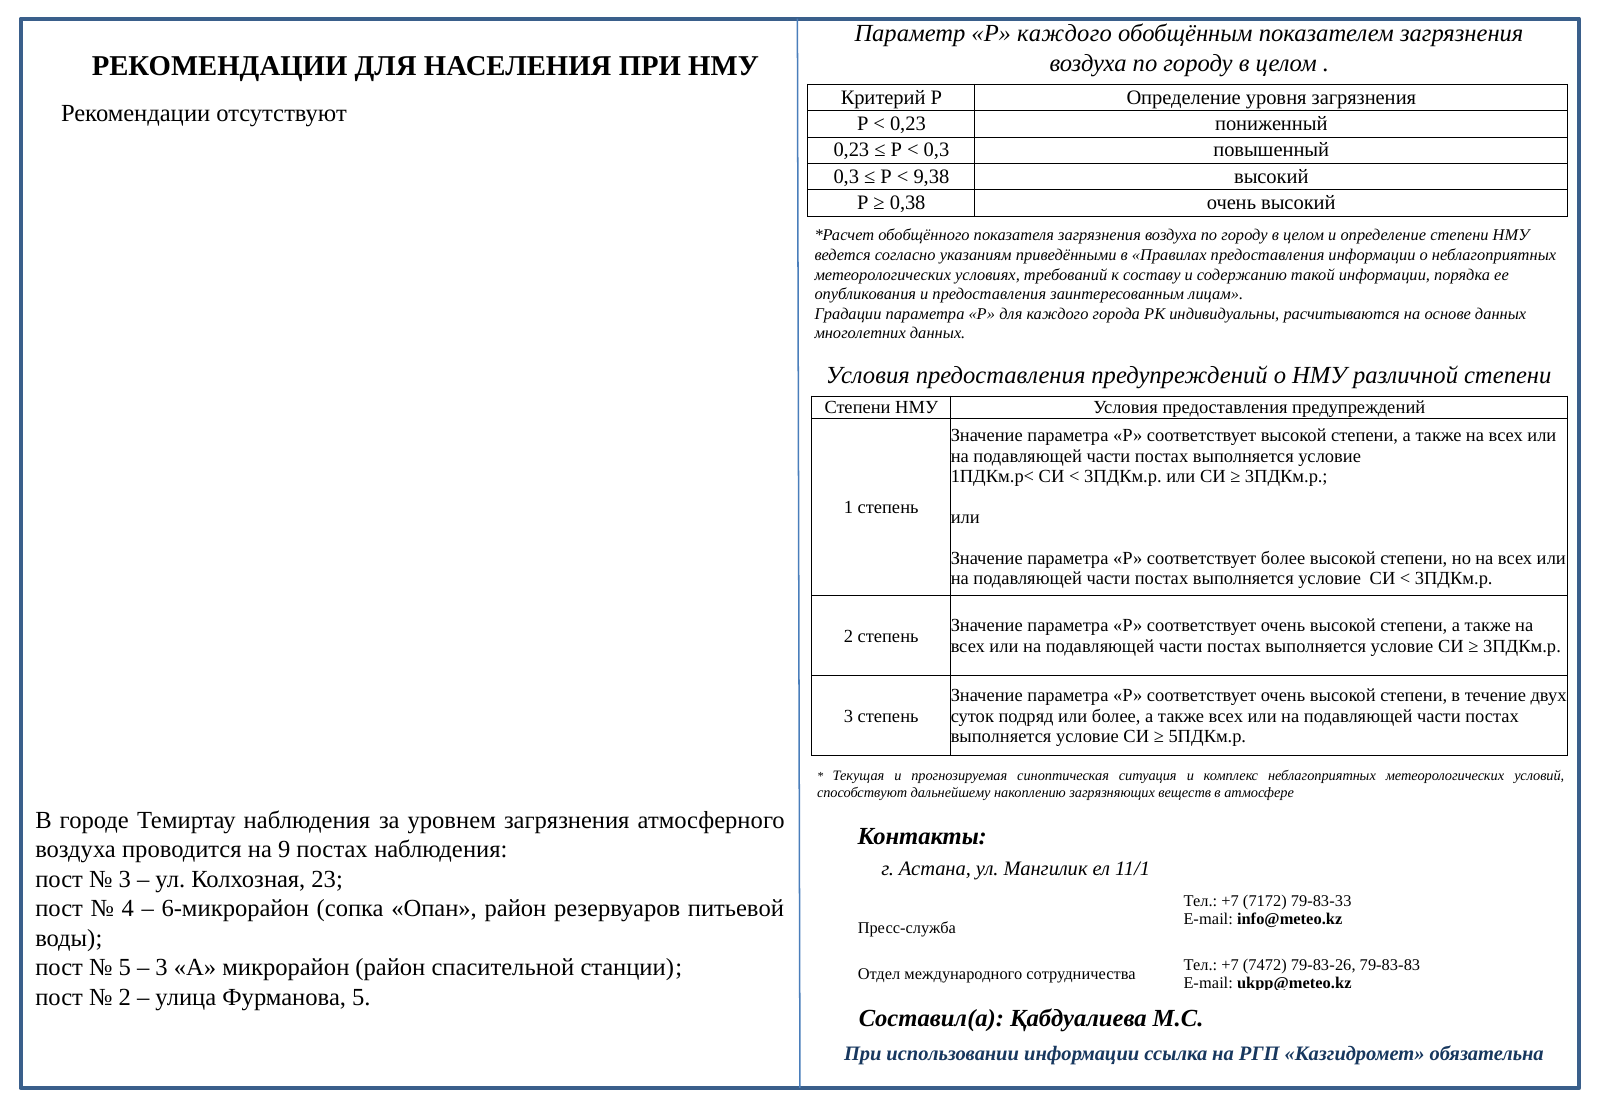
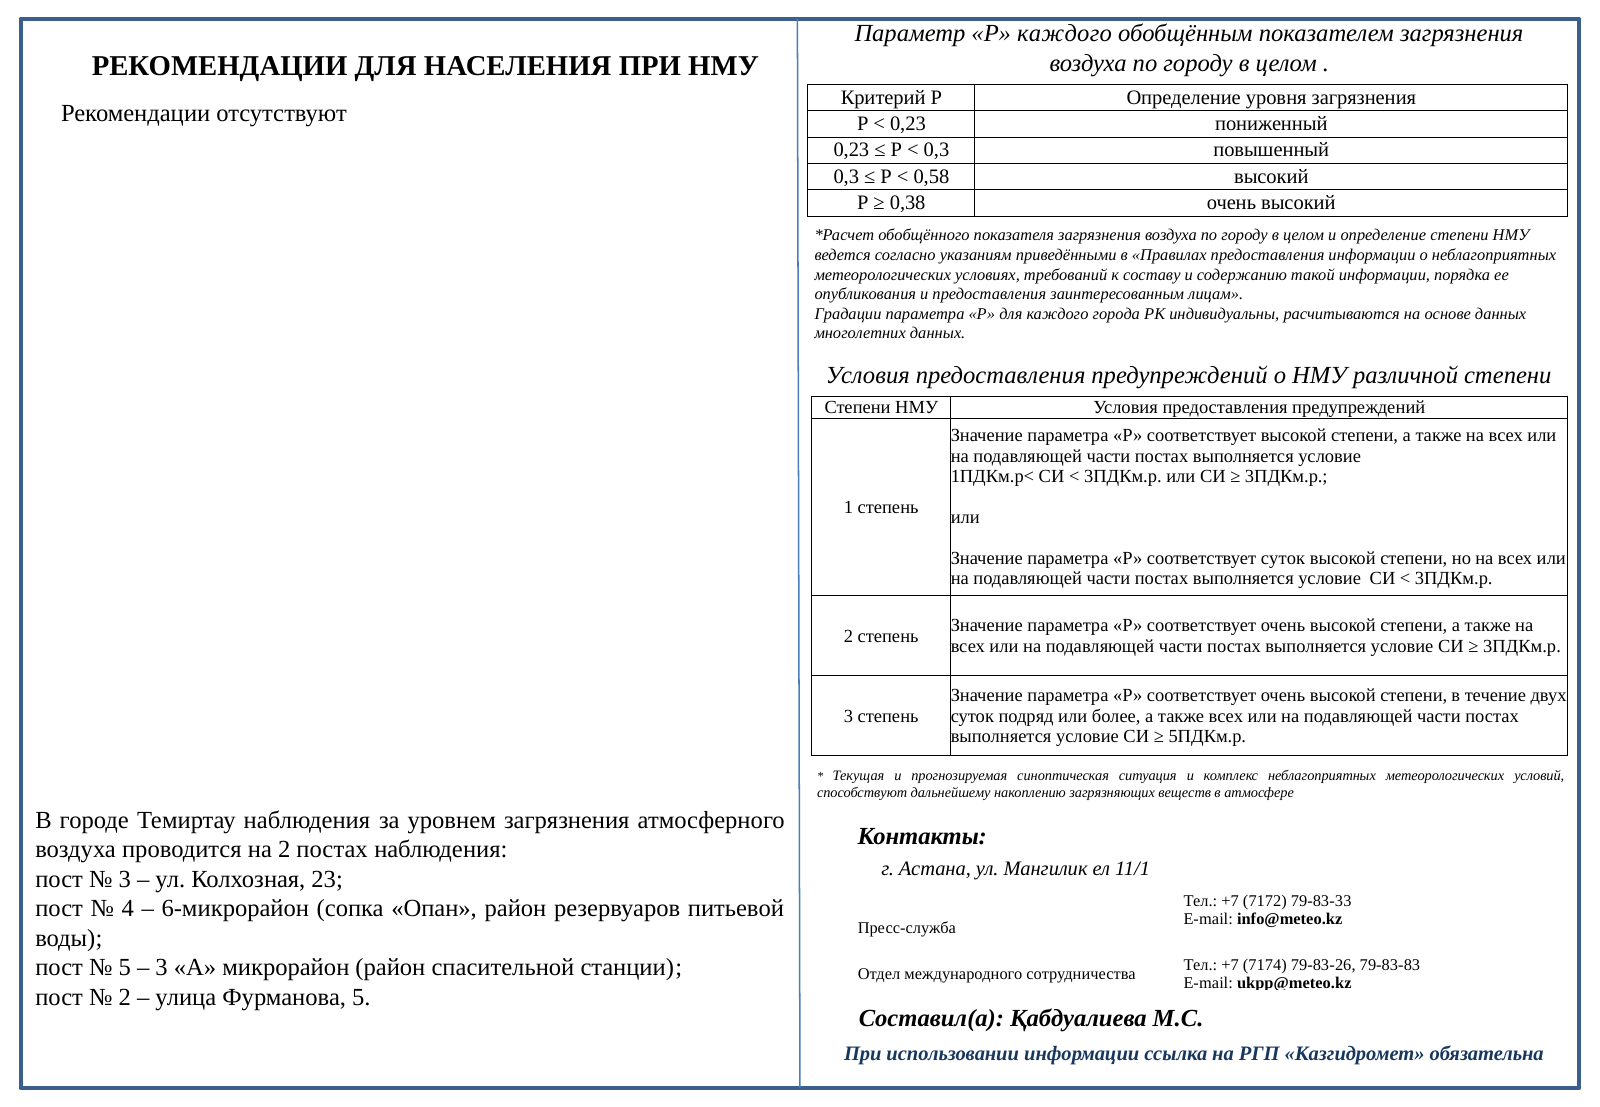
9,38: 9,38 -> 0,58 (931, 177)
соответствует более: более -> суток (1283, 559)
на 9: 9 -> 2 (284, 850)
7472: 7472 -> 7174 (1265, 966)
